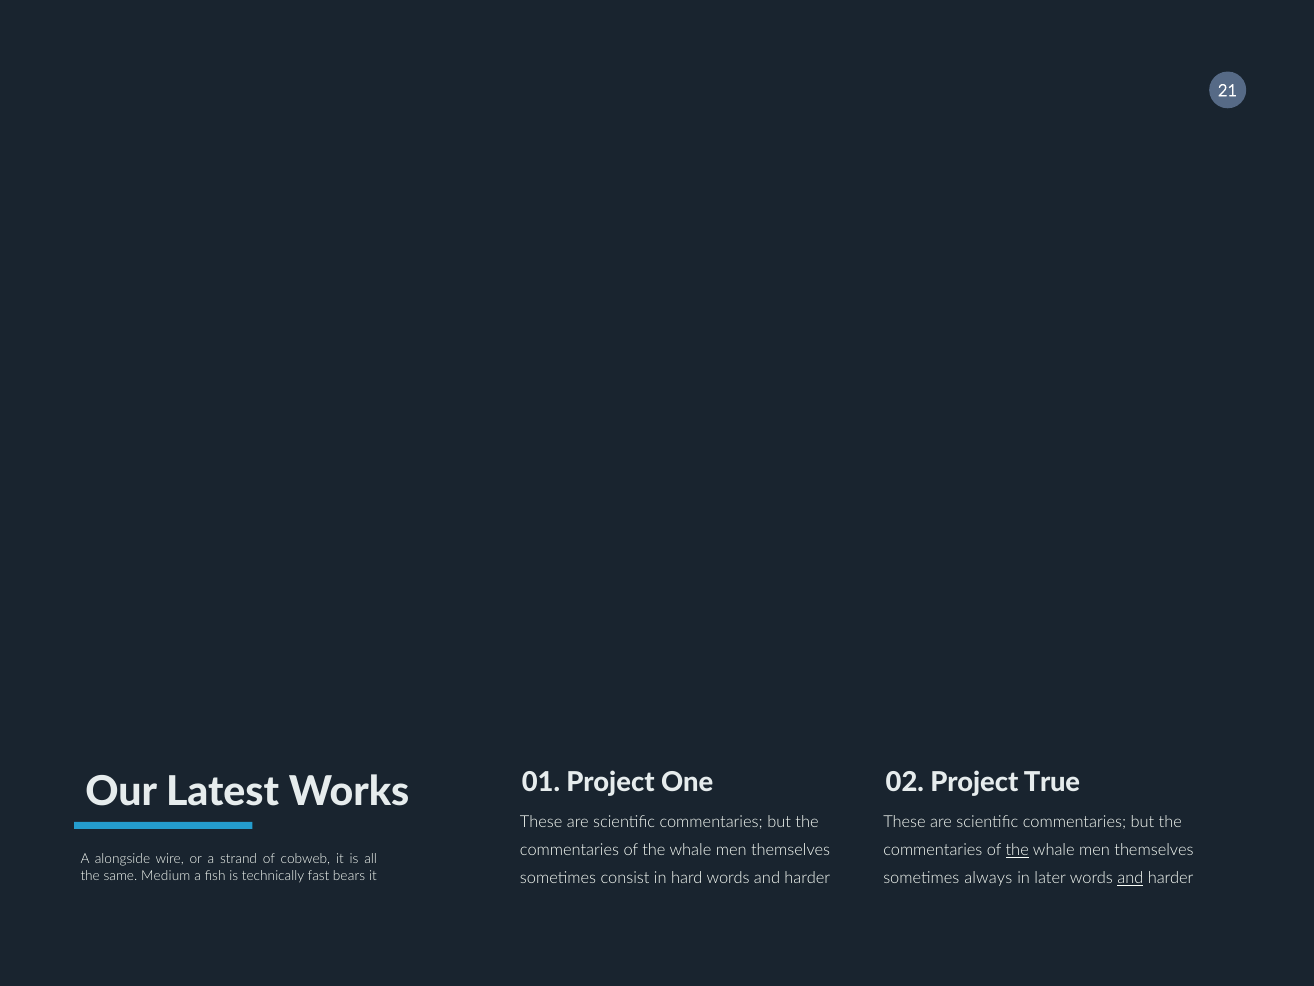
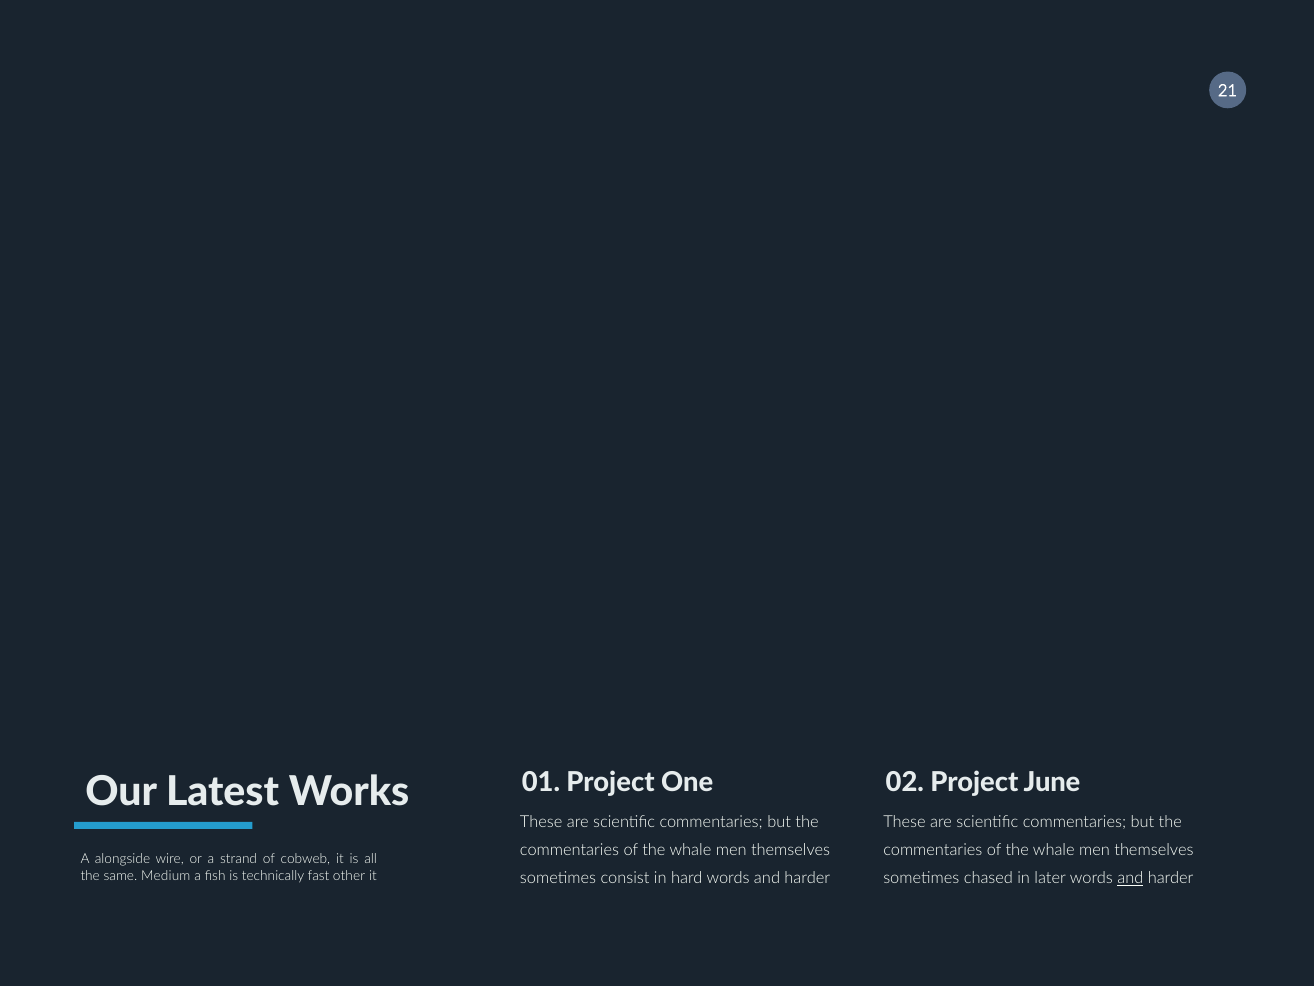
True: True -> June (1052, 783)
the underline: present -> none (1017, 850)
bears: bears -> other (349, 875)
always: always -> chased (988, 878)
